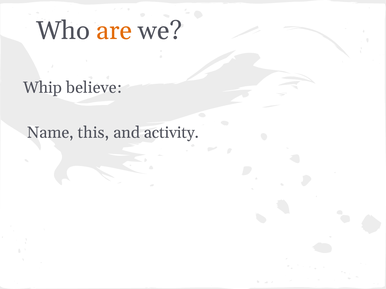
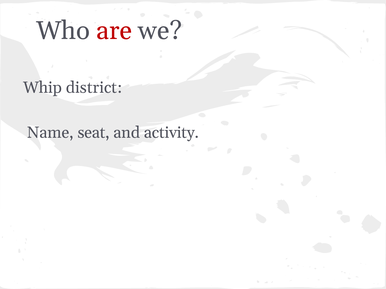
are colour: orange -> red (114, 31)
believe: believe -> district (94, 88)
this: this -> seat (94, 133)
